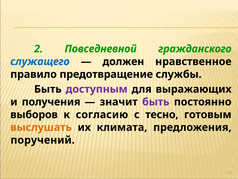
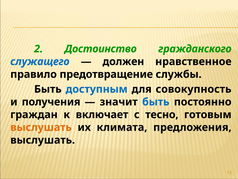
Повседневной: Повседневной -> Достоинство (101, 49)
доступным colour: purple -> blue (97, 89)
выражающих: выражающих -> совокупность (194, 89)
быть colour: purple -> blue (156, 102)
выборов: выборов -> граждан (34, 114)
согласию: согласию -> включает (102, 114)
поручений: поручений -> выслушать (43, 140)
